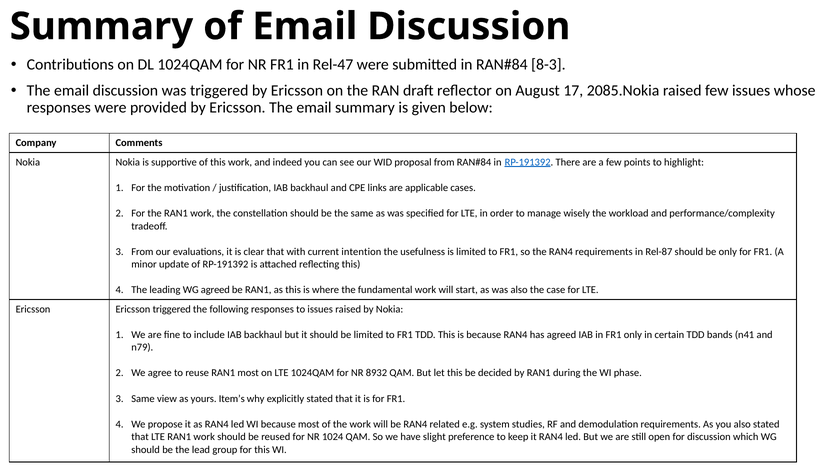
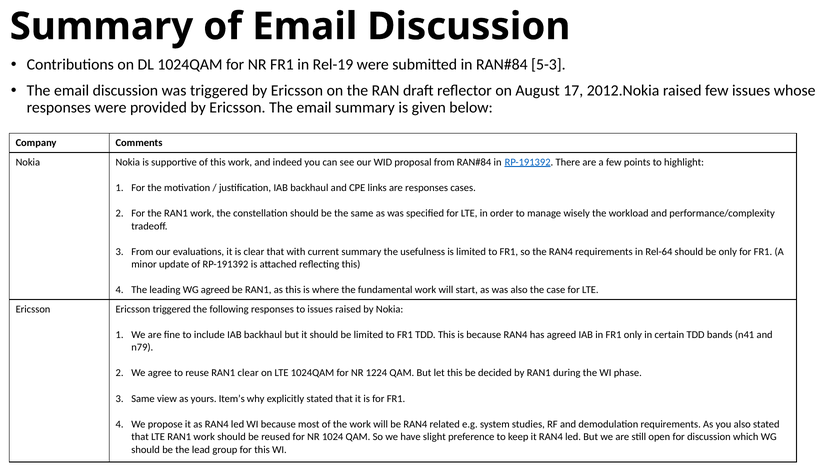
Rel-47: Rel-47 -> Rel-19 (333, 65)
8-3: 8-3 -> 5-3 (548, 65)
2085.Nokia: 2085.Nokia -> 2012.Nokia (623, 91)
are applicable: applicable -> responses (427, 188)
current intention: intention -> summary (361, 252)
Rel-87: Rel-87 -> Rel-64 (659, 252)
RAN1 most: most -> clear (248, 373)
8932: 8932 -> 1224 (376, 373)
